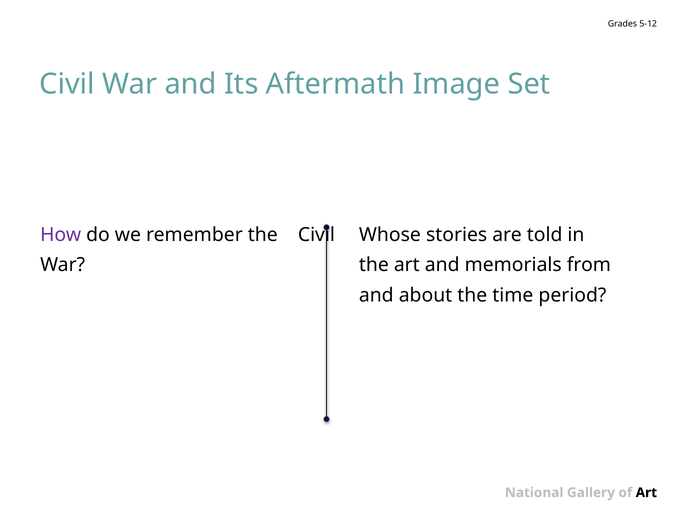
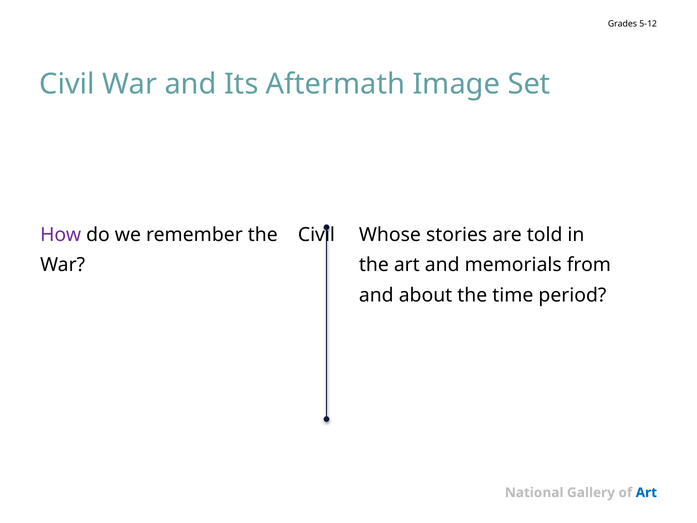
Art colour: black -> blue (646, 492)
